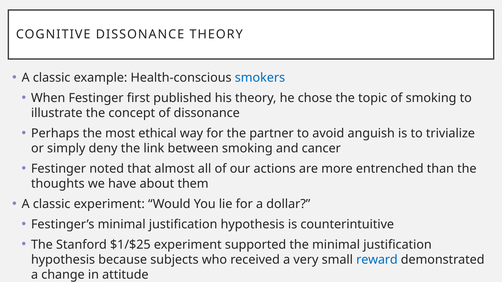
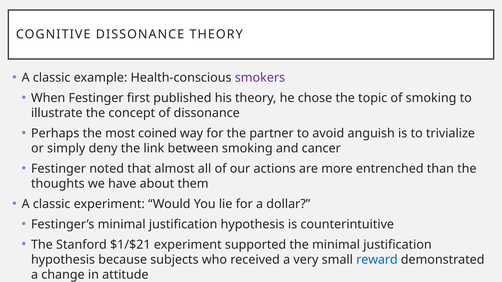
smokers colour: blue -> purple (260, 78)
ethical: ethical -> coined (158, 134)
$1/$25: $1/$25 -> $1/$21 (130, 245)
